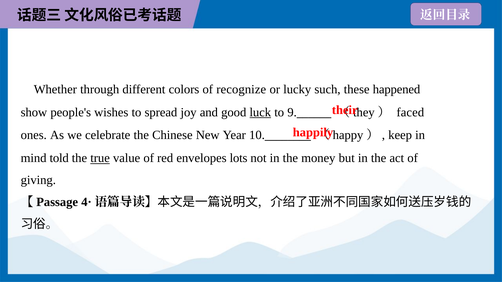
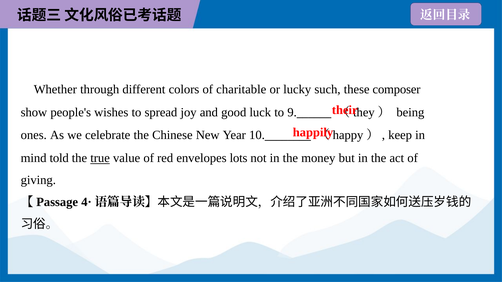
recognize: recognize -> charitable (241, 89)
happened: happened -> composer (397, 89)
luck underline: present -> none (260, 112)
faced: faced -> being (410, 112)
